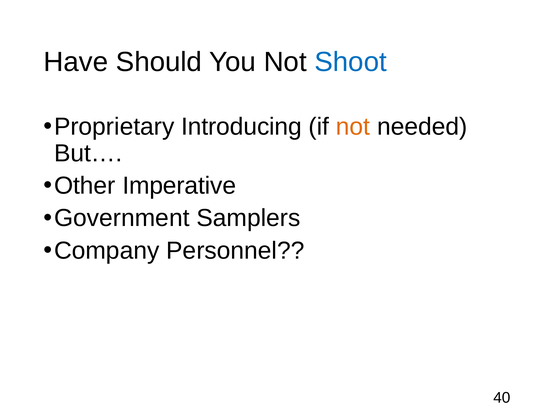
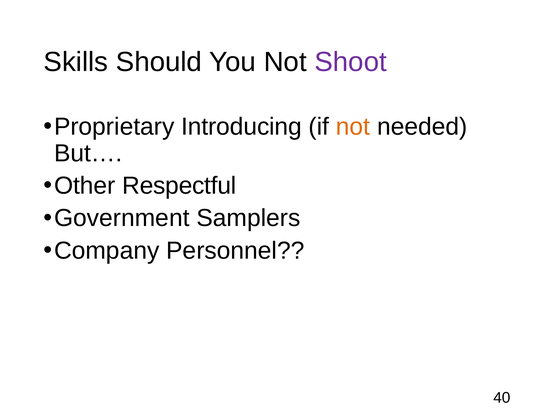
Have: Have -> Skills (76, 62)
Shoot colour: blue -> purple (351, 62)
Imperative: Imperative -> Respectful (179, 186)
